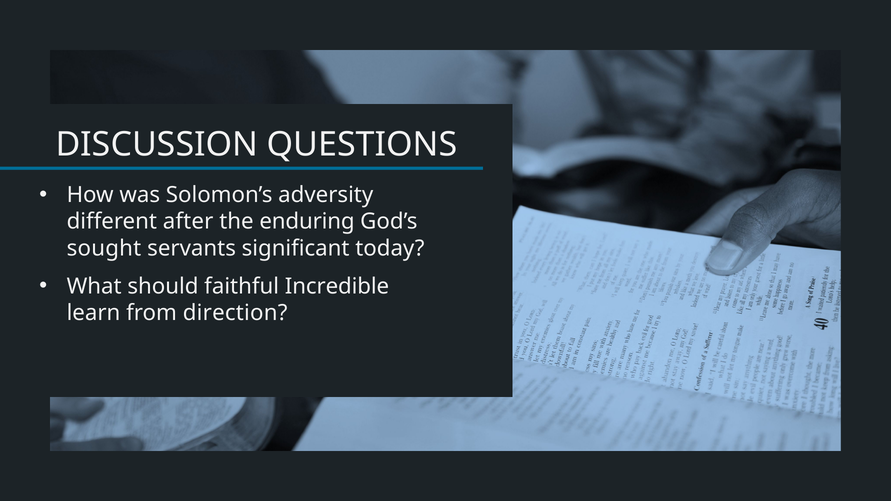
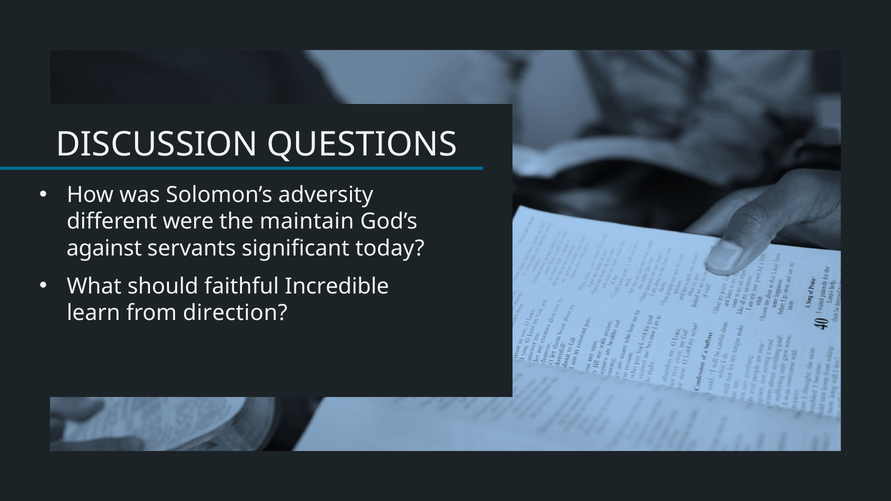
after: after -> were (188, 222)
enduring: enduring -> maintain (307, 222)
sought: sought -> against (104, 248)
